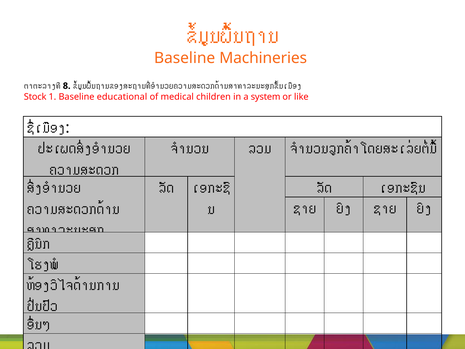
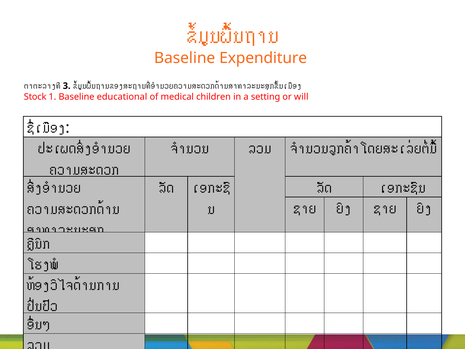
Machineries: Machineries -> Expenditure (263, 58)
8: 8 -> 3 (67, 86)
system: system -> setting (266, 97)
like: like -> will (301, 97)
